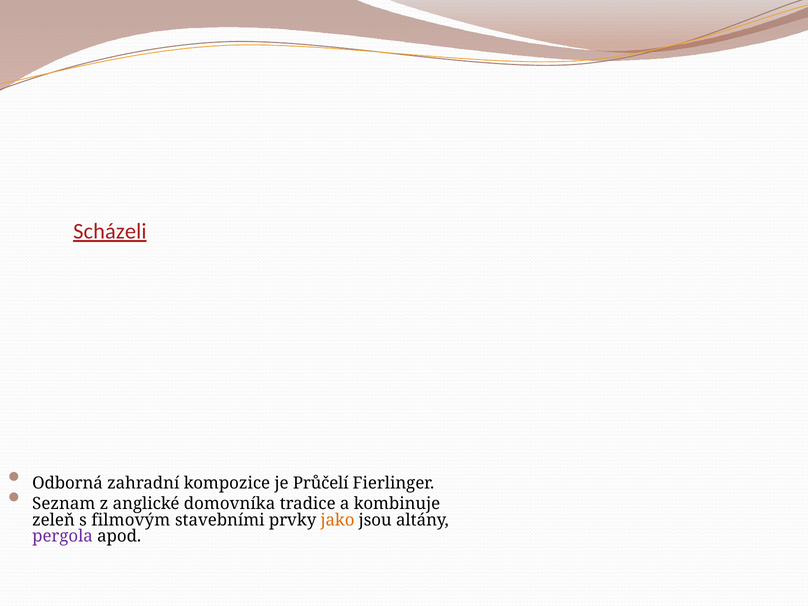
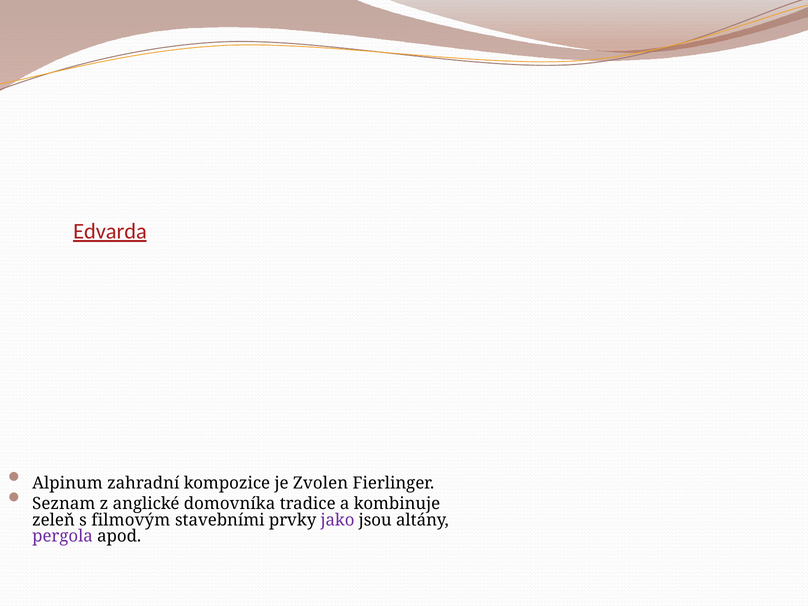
Scházeli: Scházeli -> Edvarda (110, 231)
Odborná: Odborná -> Alpinum (67, 483)
Průčelí: Průčelí -> Zvolen (321, 483)
jako colour: orange -> purple (338, 520)
